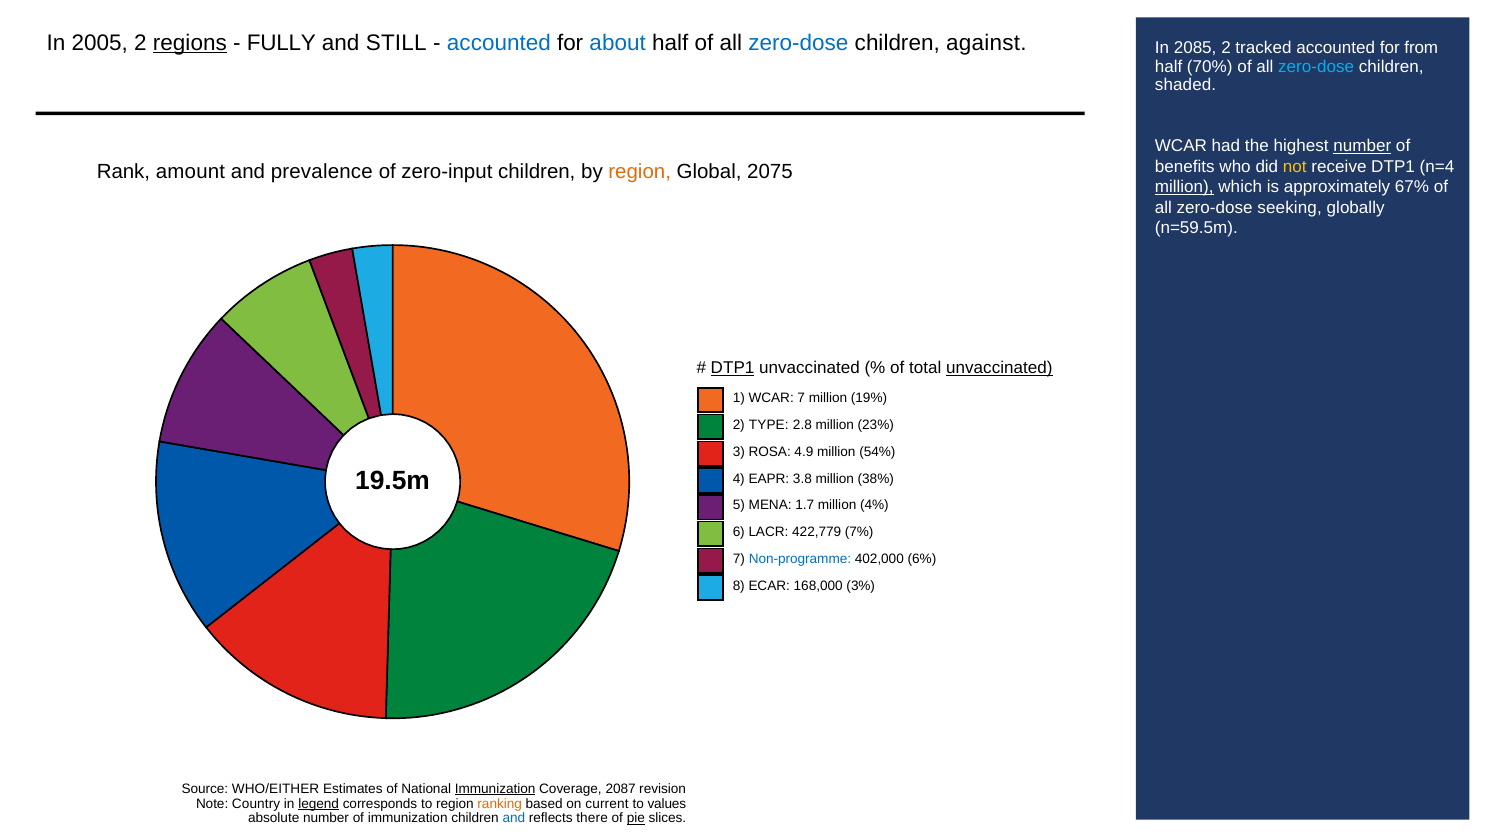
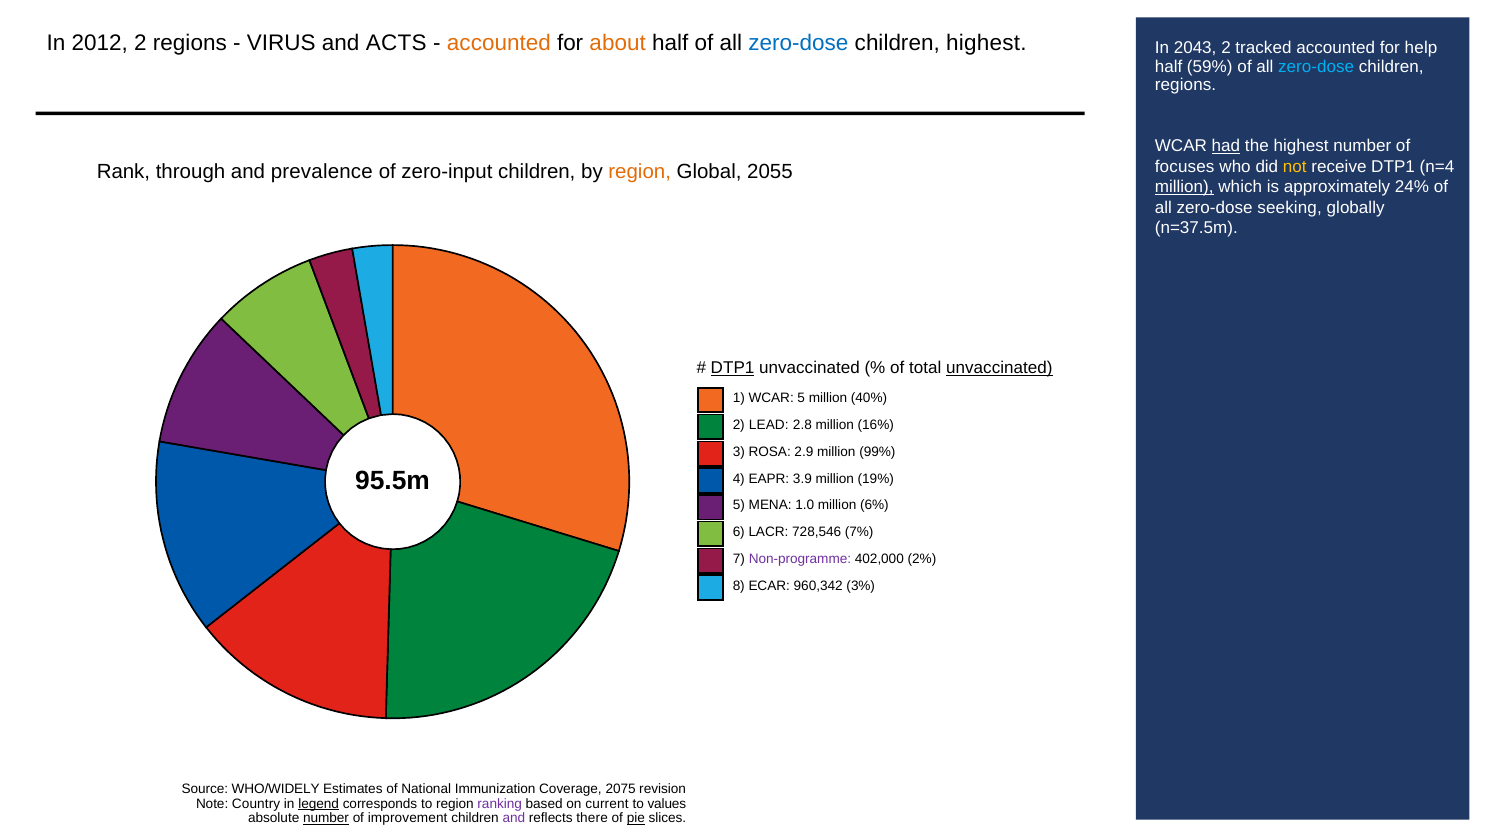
2005: 2005 -> 2012 (100, 43)
regions underline: present -> none (190, 43)
FULLY: FULLY -> VIRUS (281, 43)
STILL: STILL -> ACTS (396, 43)
accounted colour: blue -> orange (499, 43)
about colour: blue -> orange (618, 43)
children against: against -> highest (986, 43)
2085: 2085 -> 2043 (1195, 48)
from: from -> help (1421, 48)
70%: 70% -> 59% (1210, 67)
shaded: shaded -> regions (1186, 85)
had underline: none -> present (1226, 146)
number underline: present -> none (1362, 146)
benefits: benefits -> focuses (1185, 166)
amount: amount -> through (191, 171)
2075: 2075 -> 2055 (770, 171)
67%: 67% -> 24% (1412, 187)
n=59.5m: n=59.5m -> n=37.5m (1196, 228)
WCAR 7: 7 -> 5 (801, 398)
19%: 19% -> 40% (869, 398)
TYPE: TYPE -> LEAD (769, 425)
23%: 23% -> 16% (876, 425)
4.9: 4.9 -> 2.9 (804, 452)
54%: 54% -> 99% (877, 452)
19.5m: 19.5m -> 95.5m (393, 481)
3.8: 3.8 -> 3.9 (802, 479)
38%: 38% -> 19% (876, 479)
1.7: 1.7 -> 1.0 (805, 505)
4%: 4% -> 6% (874, 505)
422,779: 422,779 -> 728,546 (817, 532)
Non-programme colour: blue -> purple (800, 559)
6%: 6% -> 2% (922, 559)
168,000: 168,000 -> 960,342 (818, 586)
WHO/EITHER: WHO/EITHER -> WHO/WIDELY (276, 789)
Immunization underline: present -> none (495, 789)
2087: 2087 -> 2075 (621, 789)
ranking colour: orange -> purple (500, 804)
number underline: none -> present (326, 818)
of immunization: immunization -> improvement (408, 818)
and colour: blue -> purple (514, 818)
